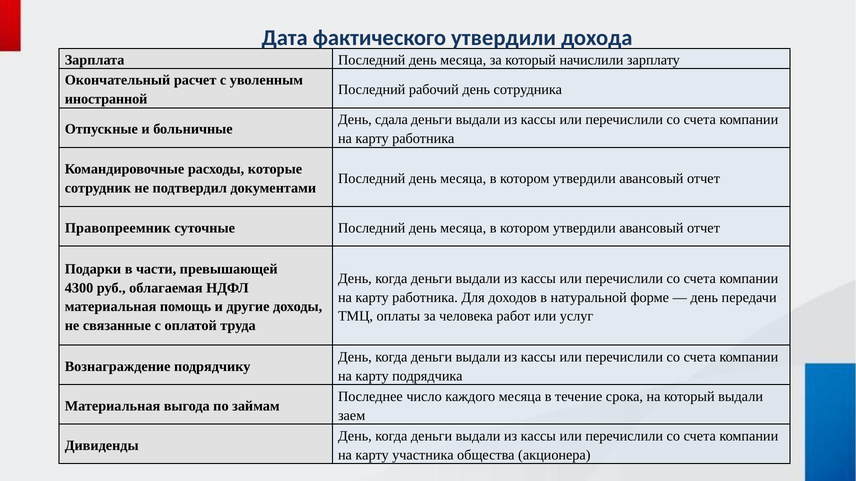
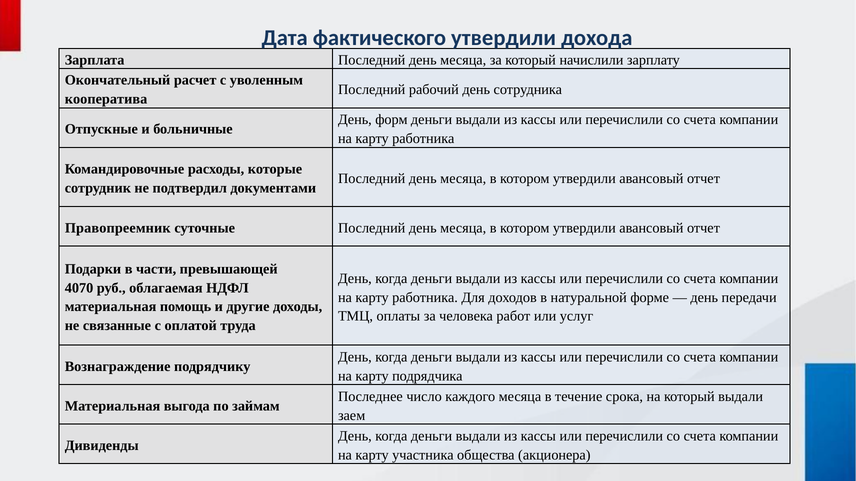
иностранной: иностранной -> кооператива (106, 99)
сдала: сдала -> форм (391, 120)
4300: 4300 -> 4070 (79, 288)
